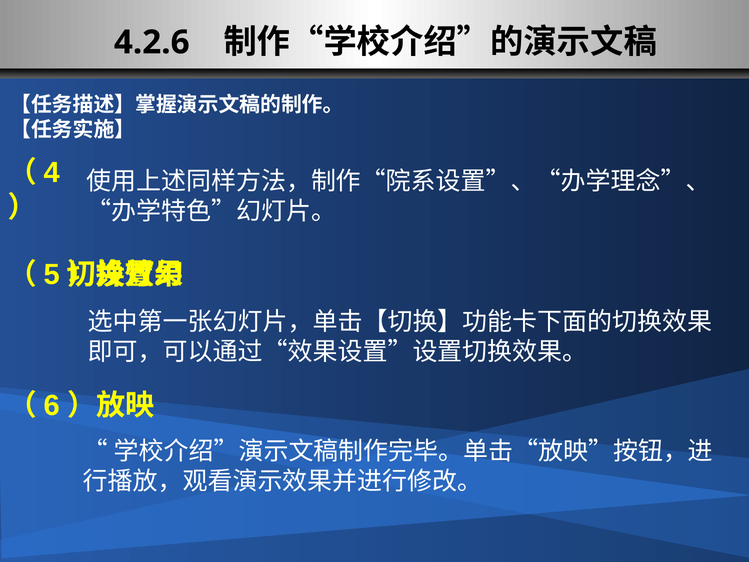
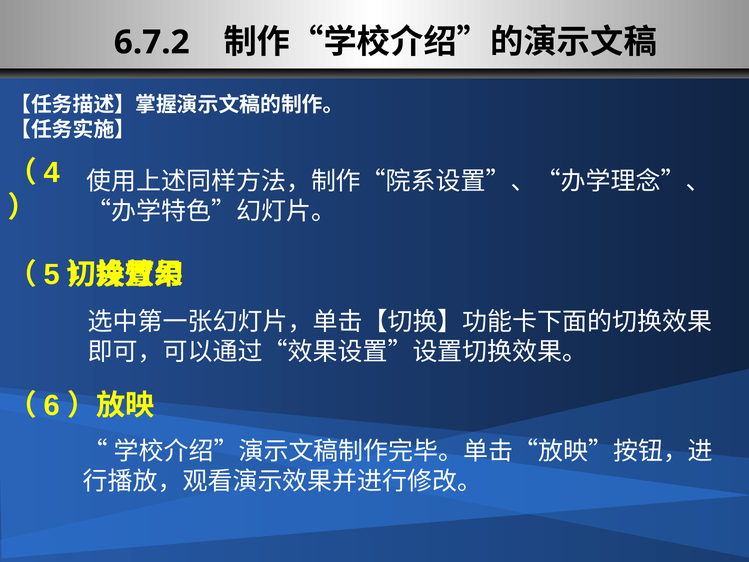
4.2.6: 4.2.6 -> 6.7.2 (152, 42)
